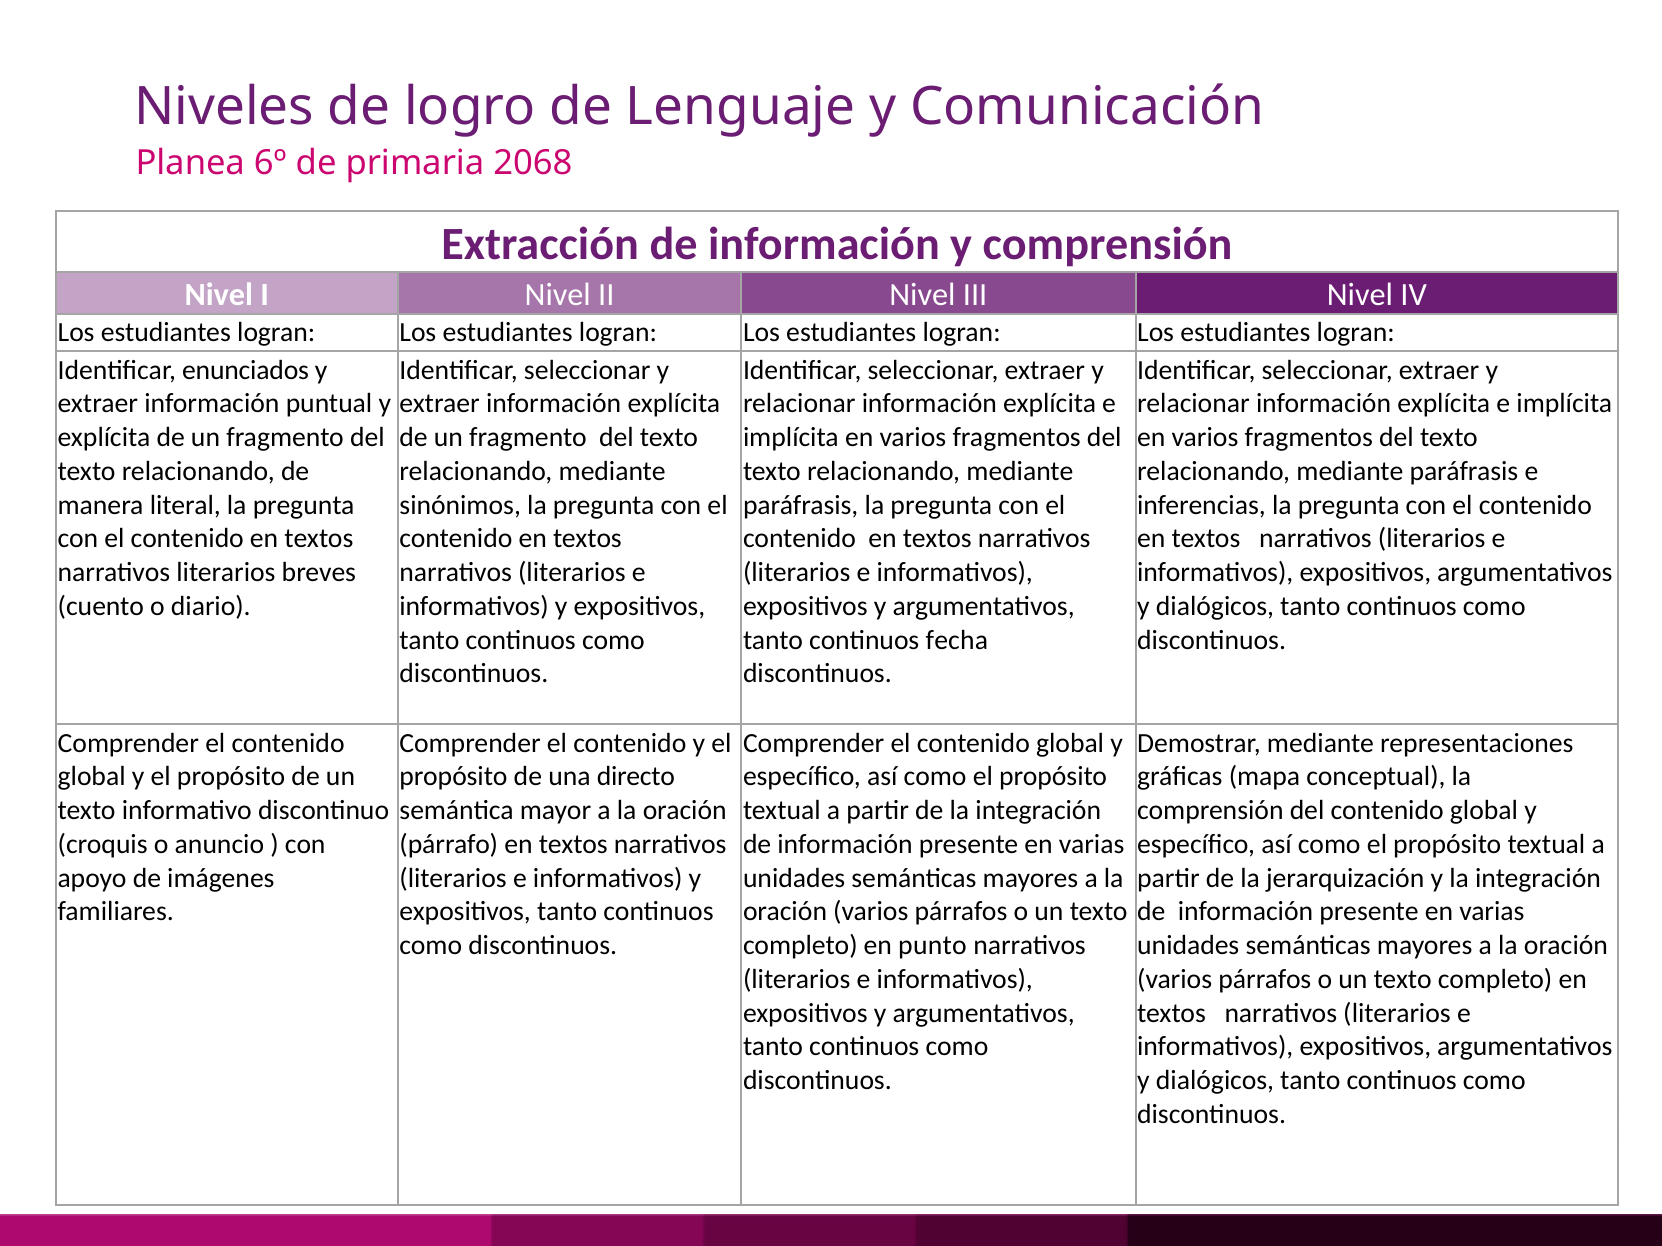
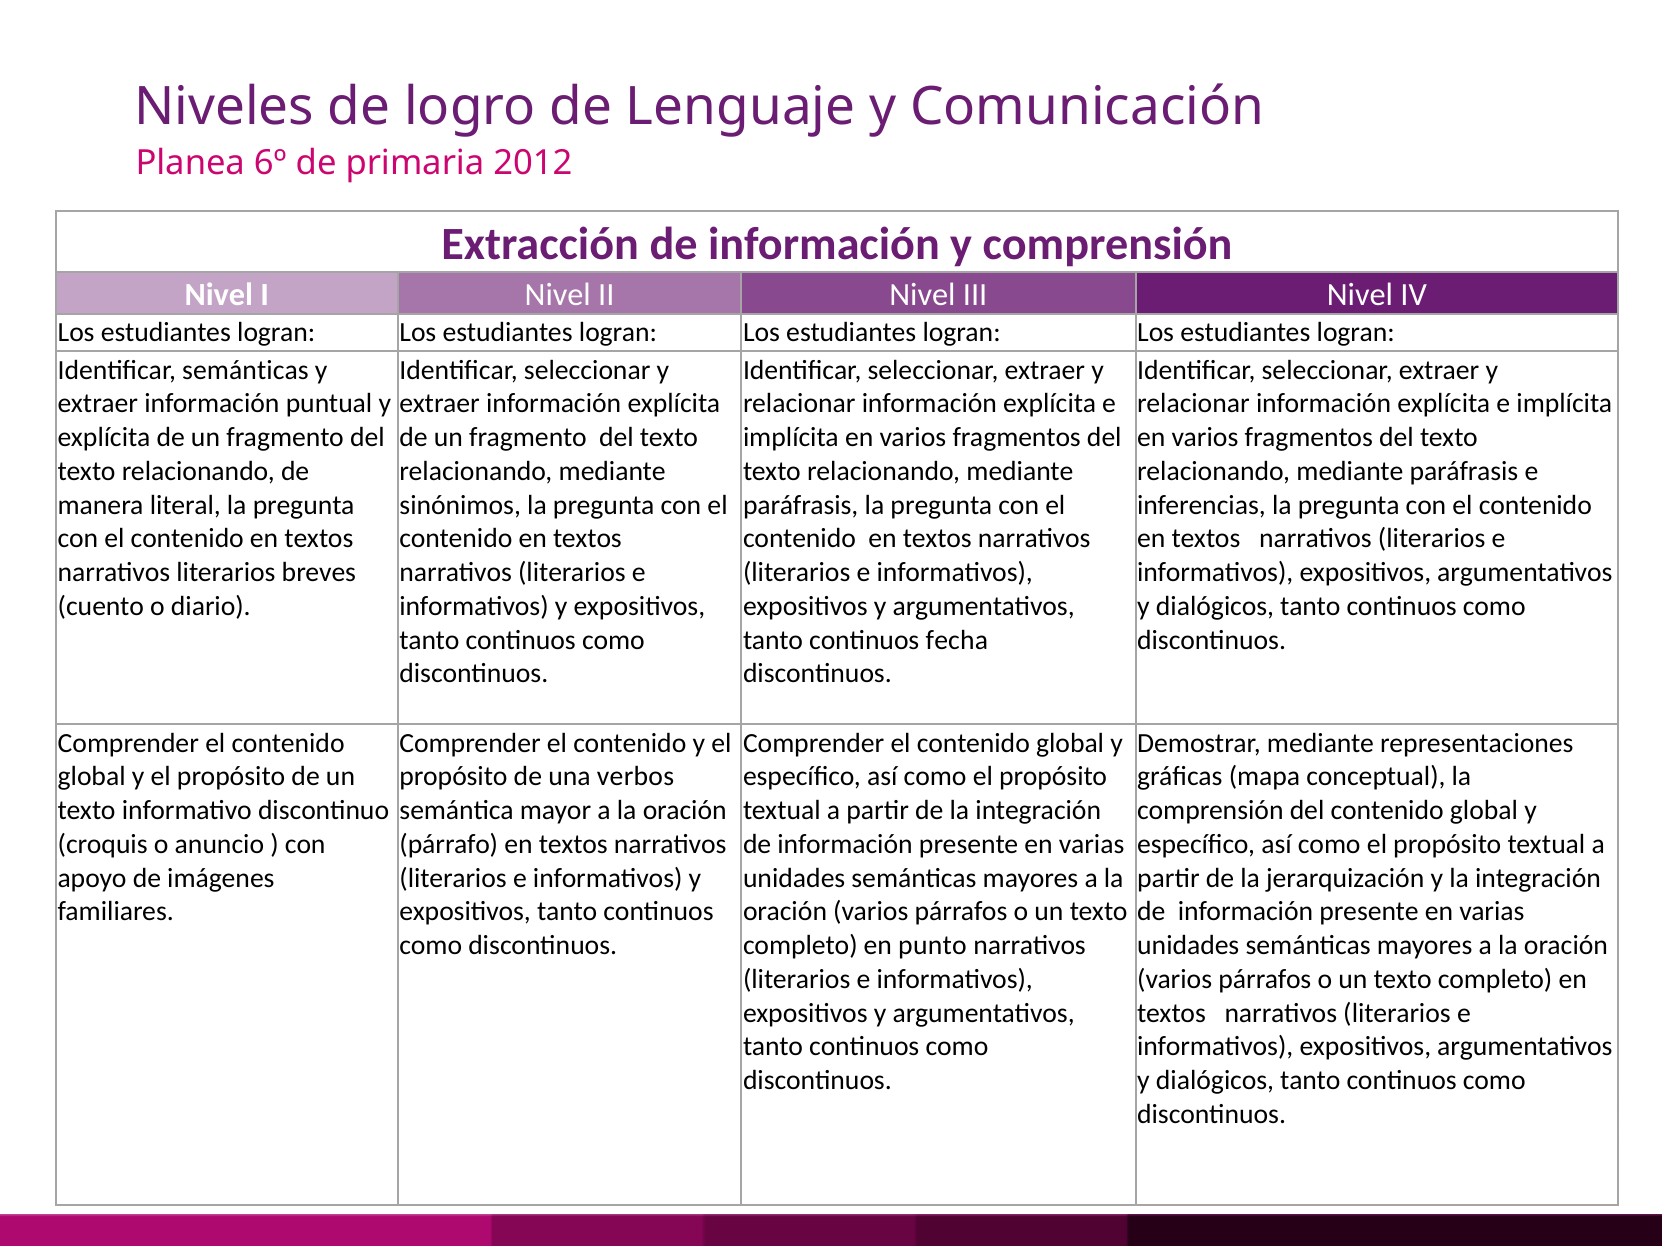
2068: 2068 -> 2012 (533, 163)
Identificar enunciados: enunciados -> semánticas (245, 370)
directo: directo -> verbos (636, 777)
